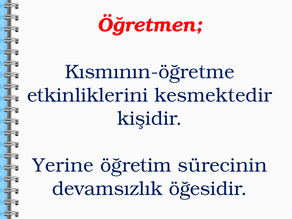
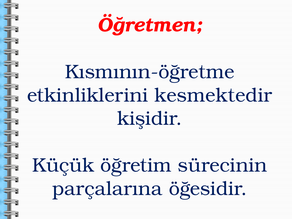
Yerine: Yerine -> Küçük (63, 165)
devamsızlık: devamsızlık -> parçalarına (107, 189)
